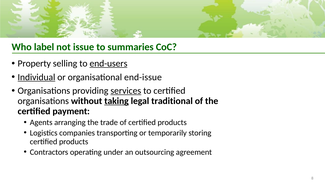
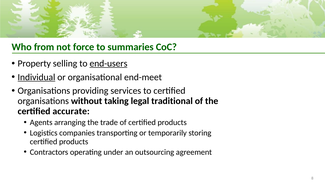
label: label -> from (44, 47)
issue: issue -> force (84, 47)
end-issue: end-issue -> end-meet (143, 77)
services underline: present -> none (126, 91)
taking underline: present -> none (116, 101)
payment: payment -> accurate (71, 111)
